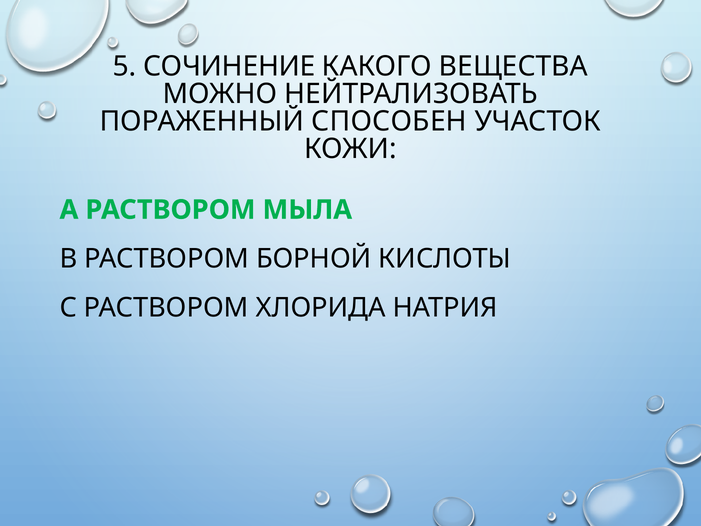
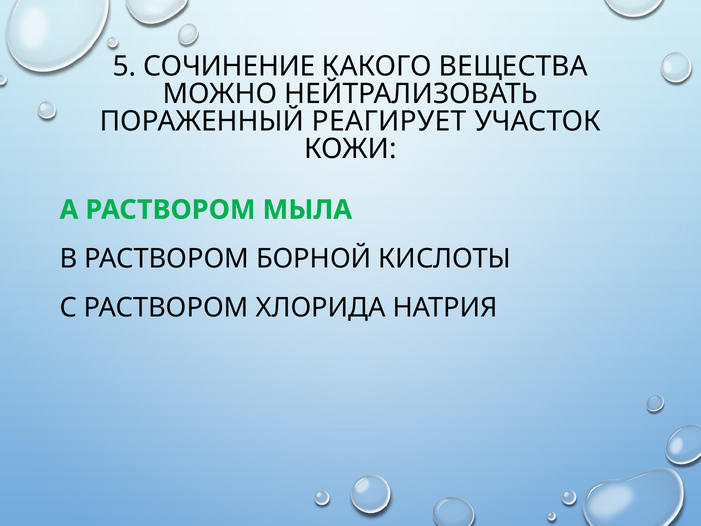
СПОСОБЕН: СПОСОБЕН -> РЕАГИРУЕТ (389, 121)
